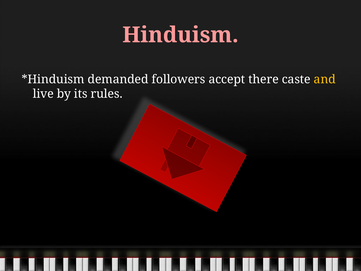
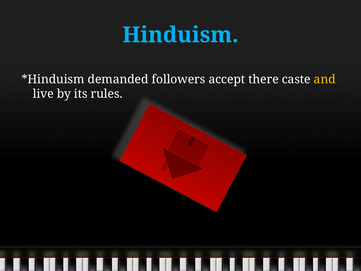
Hinduism colour: pink -> light blue (180, 35)
